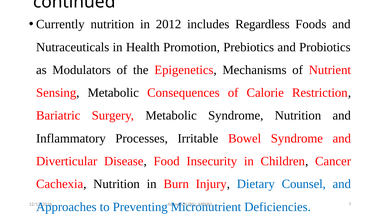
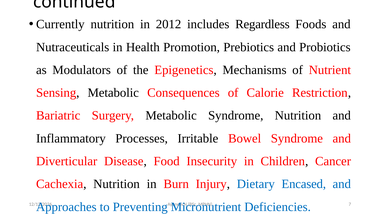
Counsel: Counsel -> Encased (304, 184)
